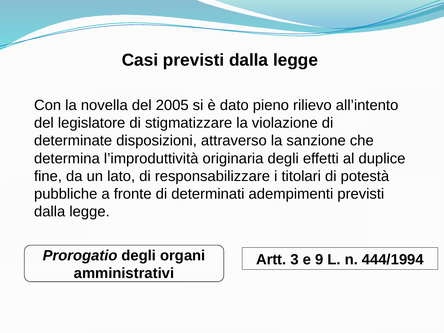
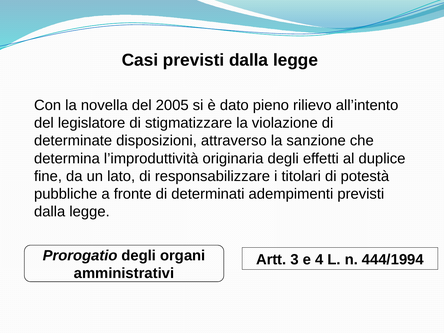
9: 9 -> 4 (319, 260)
